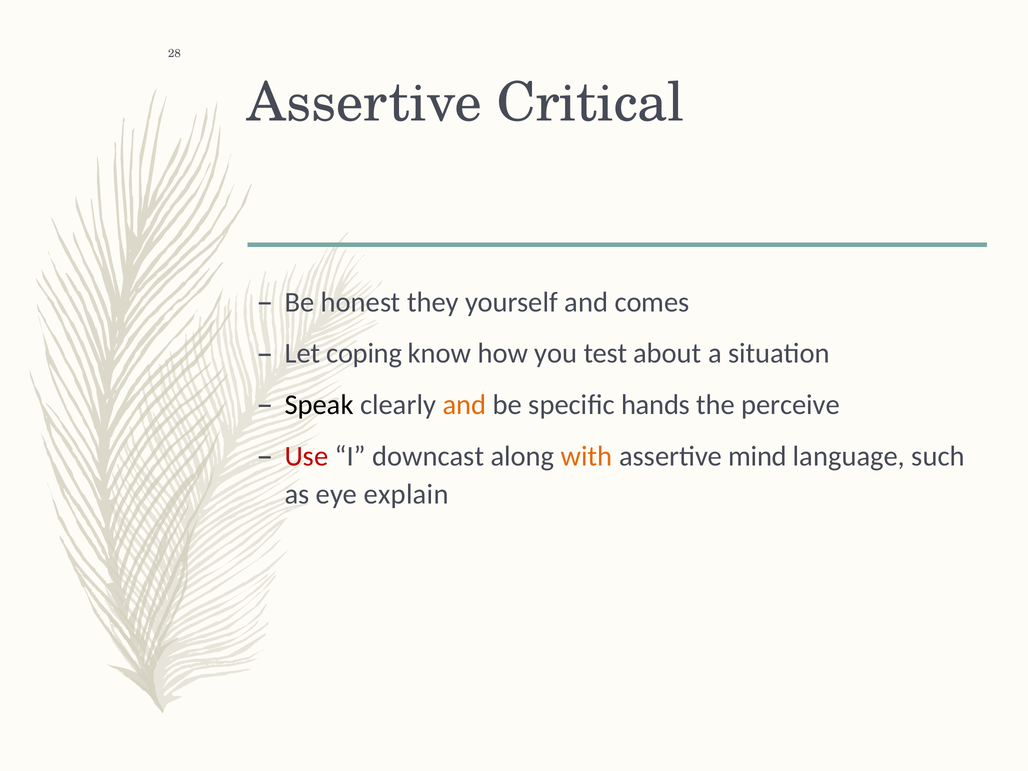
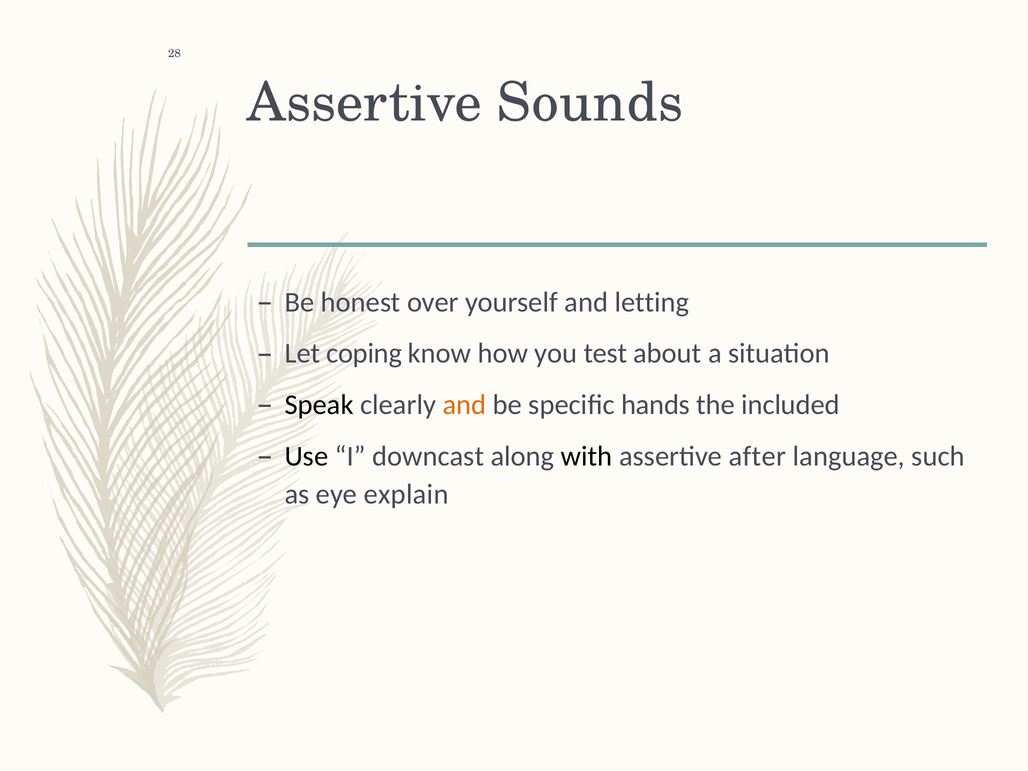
Critical: Critical -> Sounds (590, 103)
they: they -> over (433, 302)
comes: comes -> letting (652, 302)
perceive: perceive -> included (791, 405)
Use colour: red -> black (306, 456)
with colour: orange -> black (587, 456)
mind: mind -> after (757, 456)
